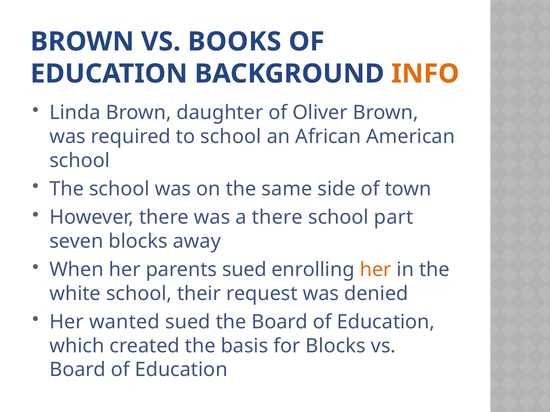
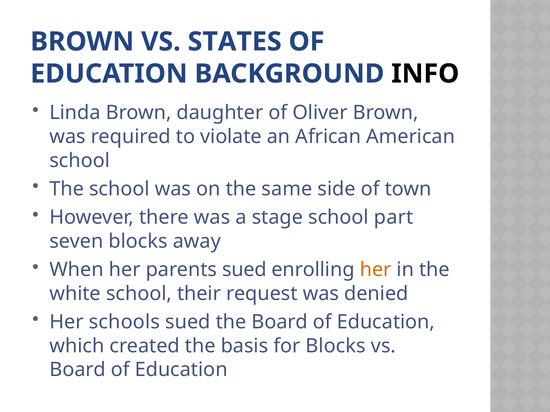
BOOKS: BOOKS -> STATES (235, 42)
INFO colour: orange -> black (425, 74)
to school: school -> violate (231, 137)
a there: there -> stage (277, 218)
wanted: wanted -> schools (124, 322)
